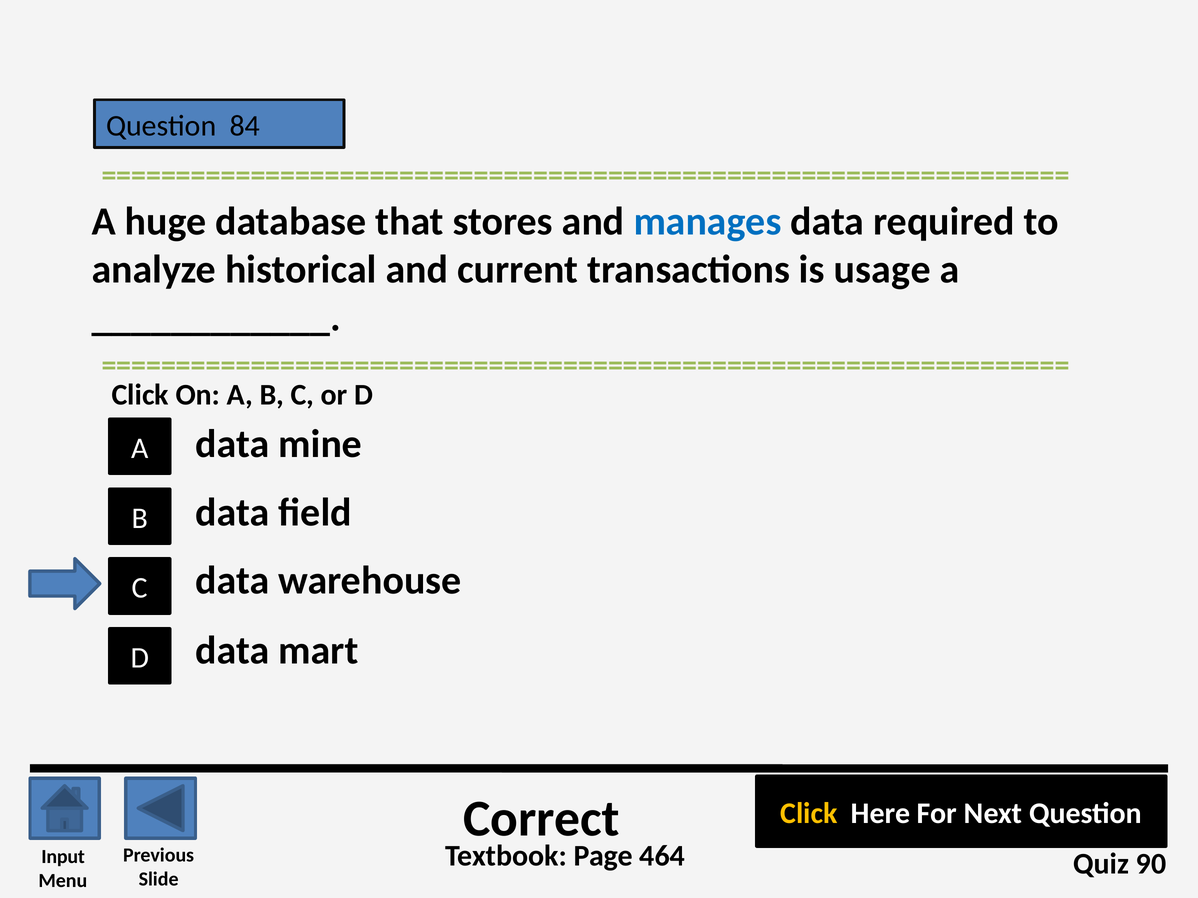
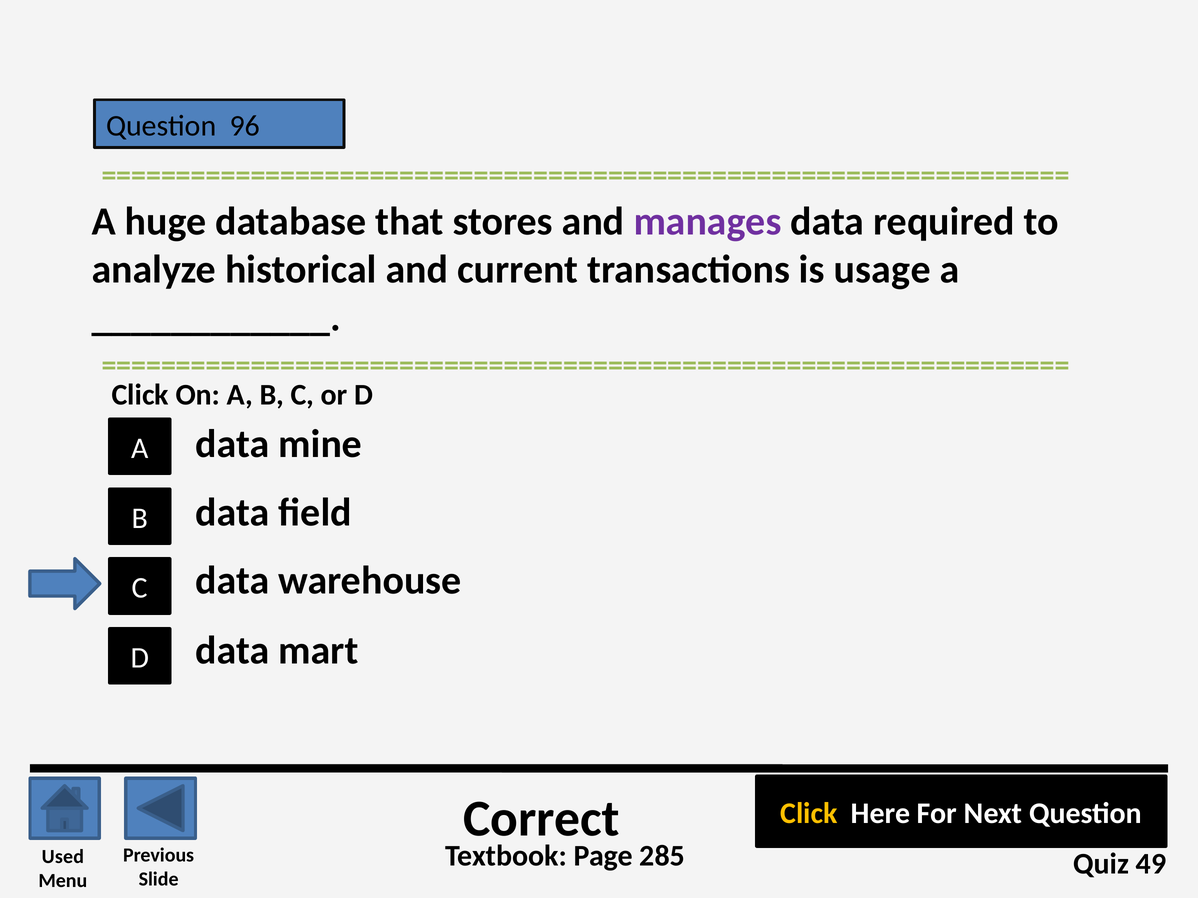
84: 84 -> 96 (245, 126)
manages colour: blue -> purple (707, 222)
464: 464 -> 285 (662, 856)
Input: Input -> Used (63, 857)
90: 90 -> 49 (1151, 865)
